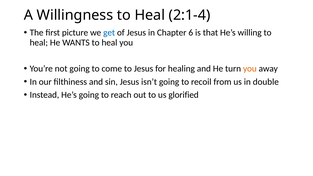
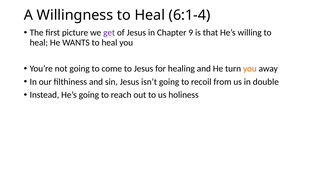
2:1-4: 2:1-4 -> 6:1-4 (190, 15)
get colour: blue -> purple (109, 33)
6: 6 -> 9 (191, 33)
glorified: glorified -> holiness (184, 95)
